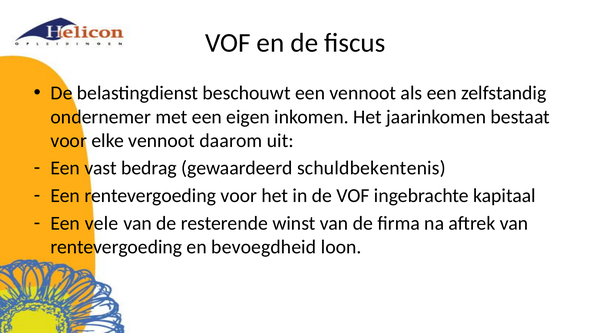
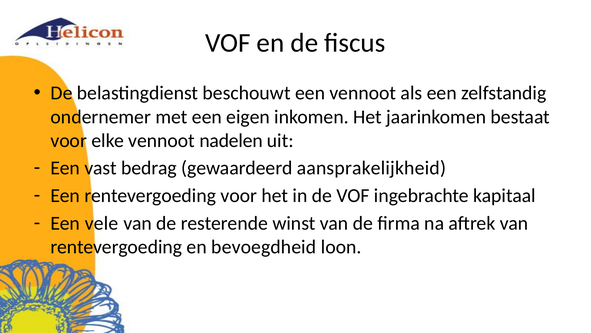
daarom: daarom -> nadelen (231, 140)
schuldbekentenis: schuldbekentenis -> aansprakelijkheid (371, 168)
